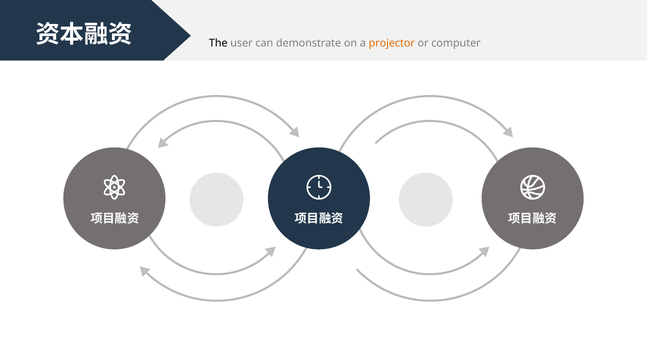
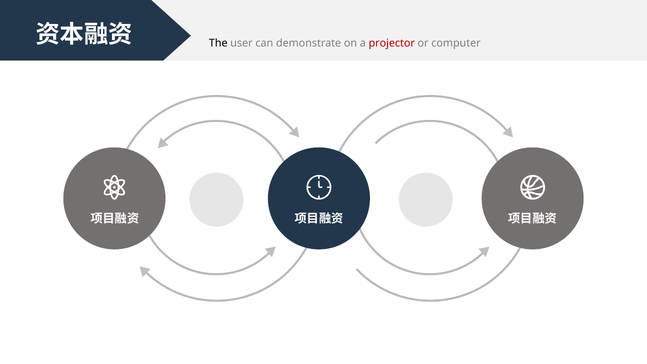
projector colour: orange -> red (392, 43)
